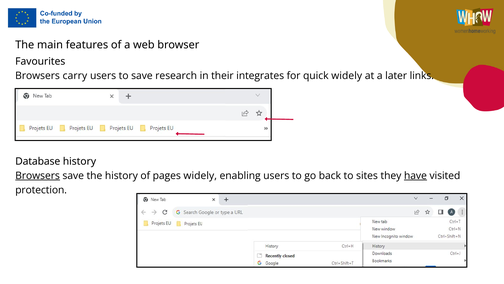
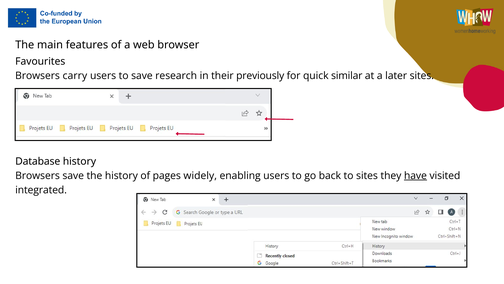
integrates: integrates -> previously (260, 76)
quick widely: widely -> similar (347, 76)
later links: links -> sites (422, 76)
Browsers underline: present -> none (38, 175)
protection: protection -> integrated (41, 190)
